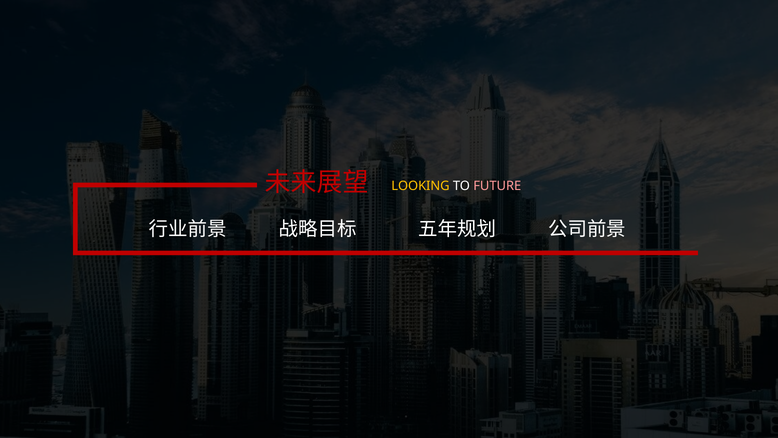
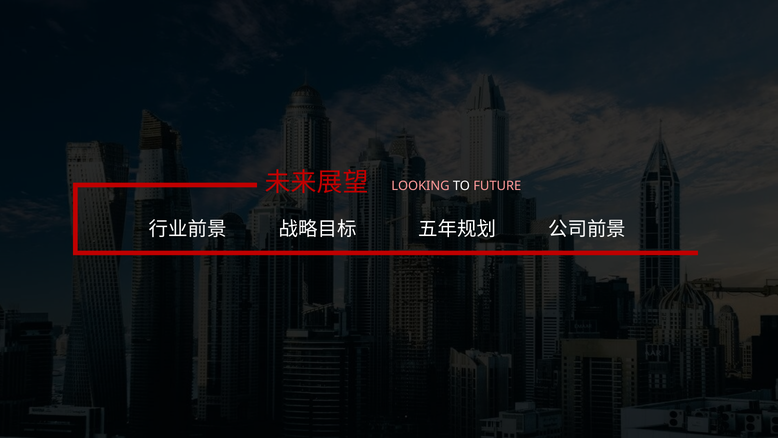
LOOKING colour: yellow -> pink (420, 186)
